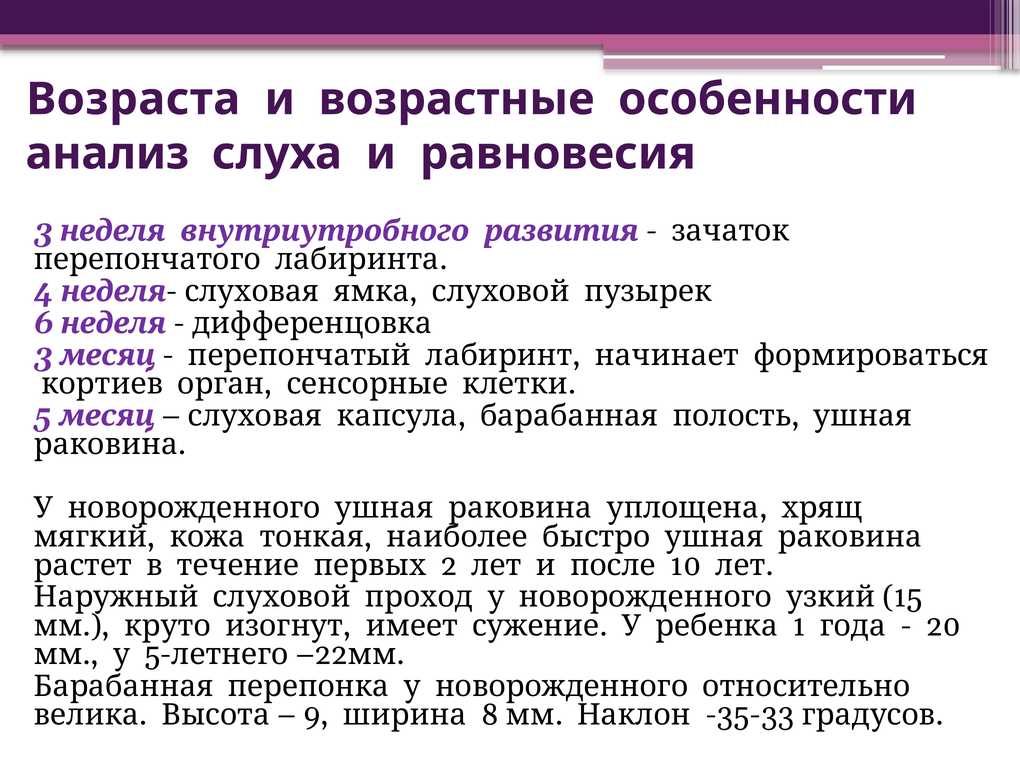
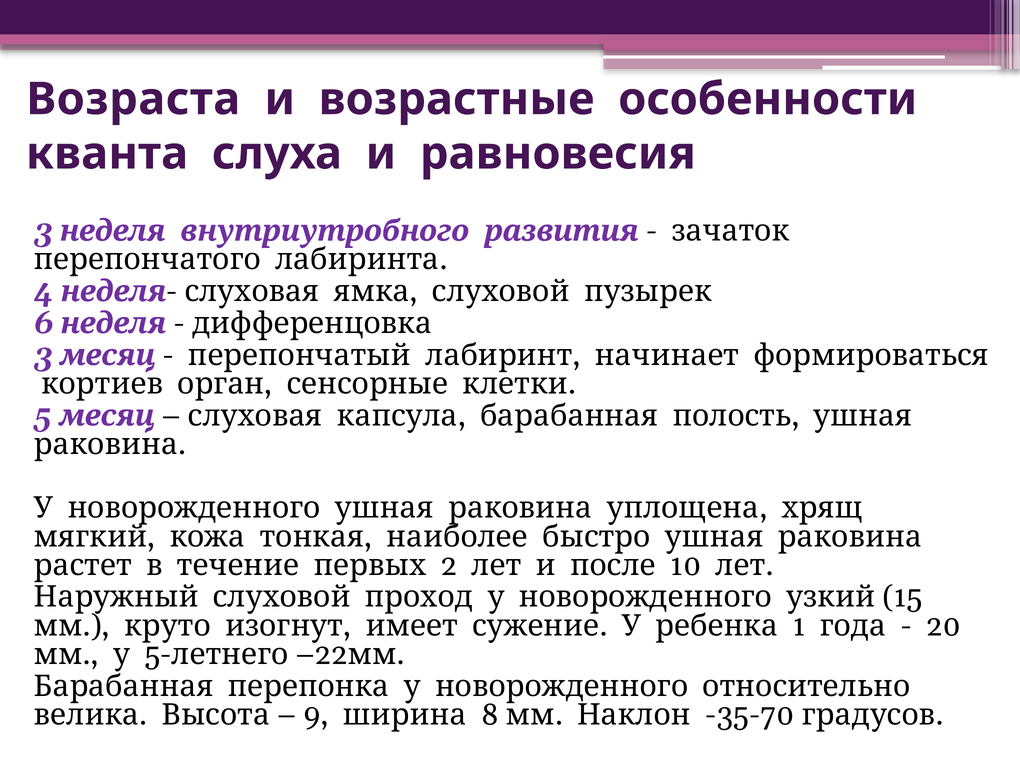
анализ: анализ -> кванта (107, 154)
-35-33: -35-33 -> -35-70 (750, 715)
